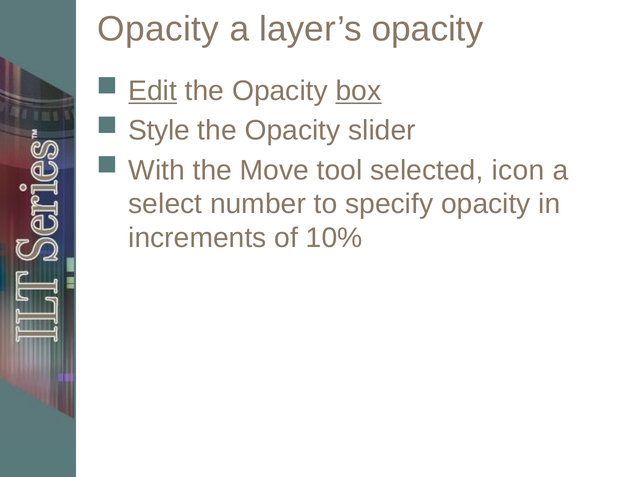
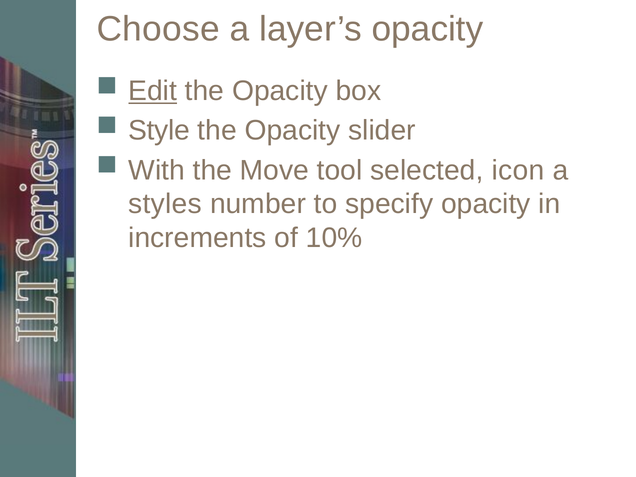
Opacity: Opacity -> Choose (158, 29)
box underline: present -> none (358, 91)
select: select -> styles (165, 204)
